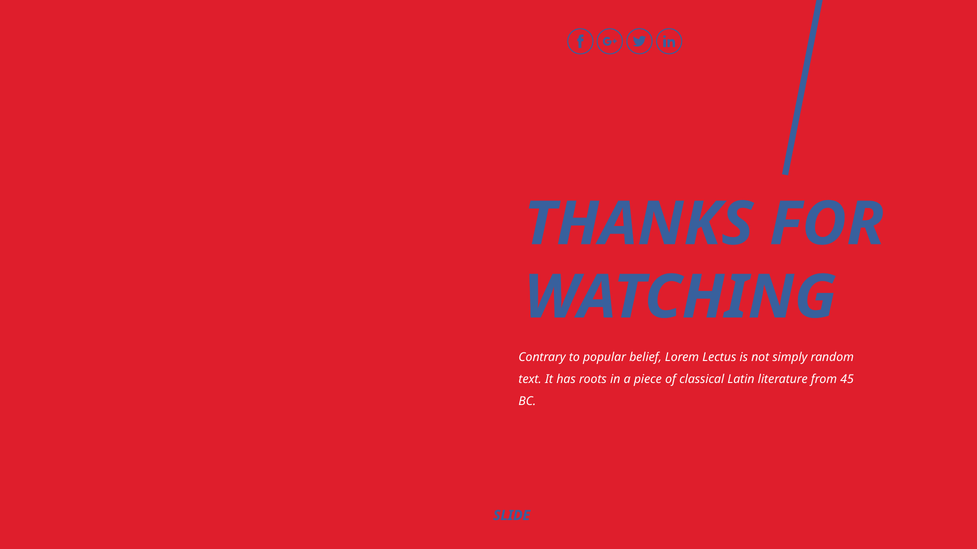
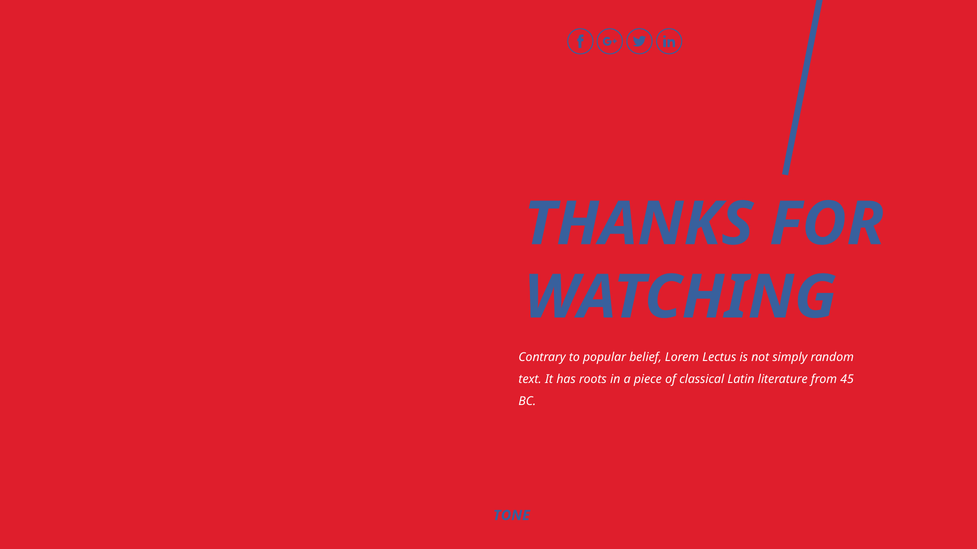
SLIDE: SLIDE -> TONE (512, 516)
